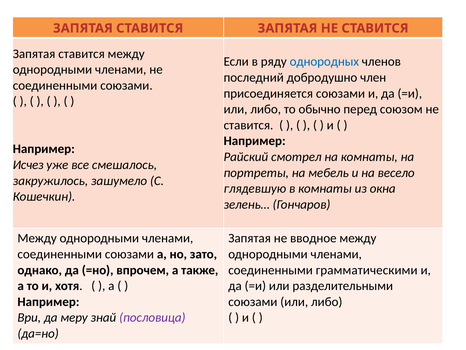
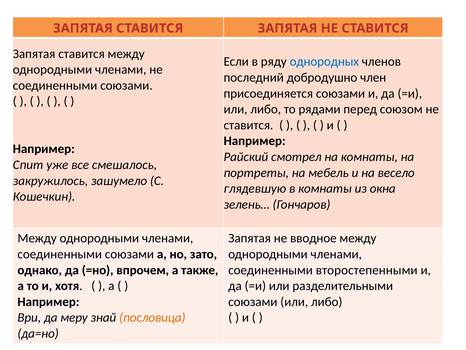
обычно: обычно -> рядами (320, 109)
Исчез: Исчез -> Спит (28, 165)
грамматическими: грамматическими -> второстепенными (367, 270)
пословица colour: purple -> orange (152, 317)
